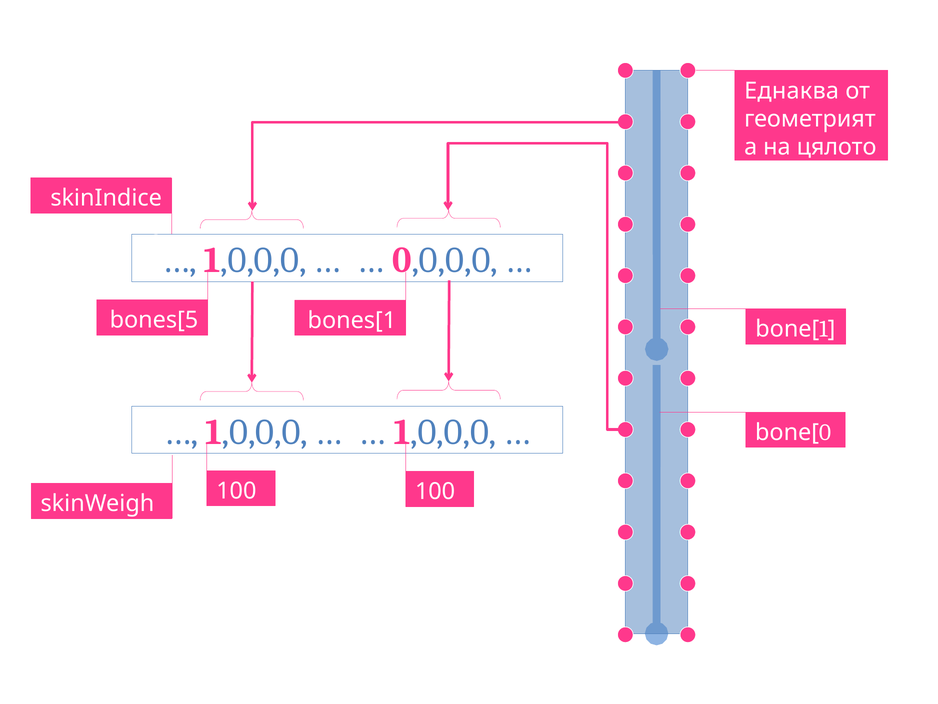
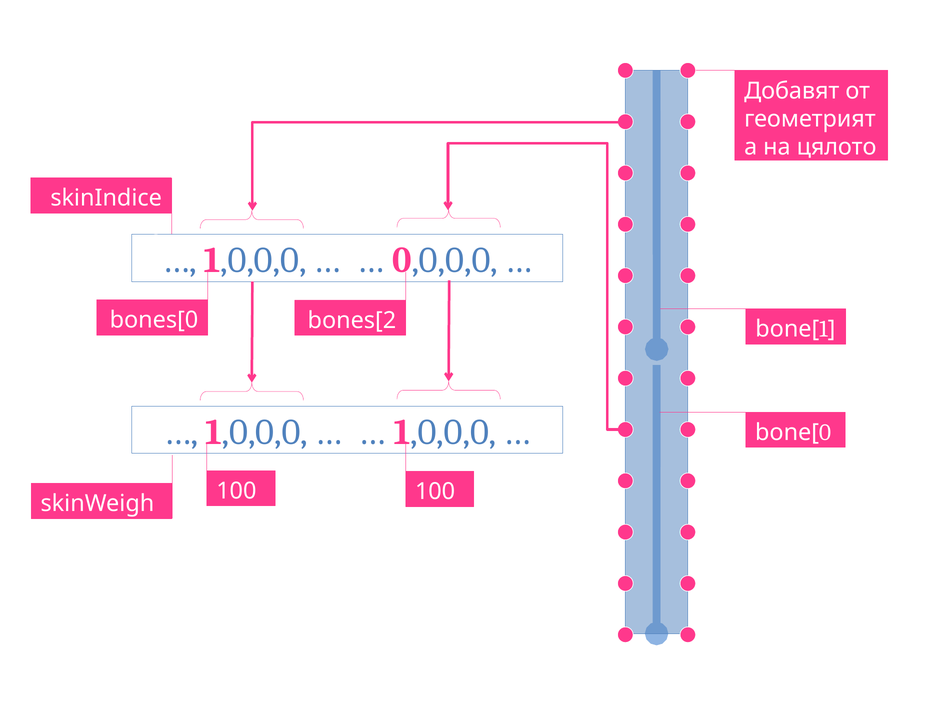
Еднаква: Еднаква -> Добавят (792, 91)
bones[5: bones[5 -> bones[0 (154, 320)
bones[1: bones[1 -> bones[2 (352, 320)
